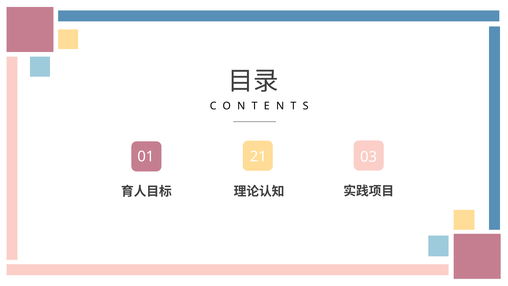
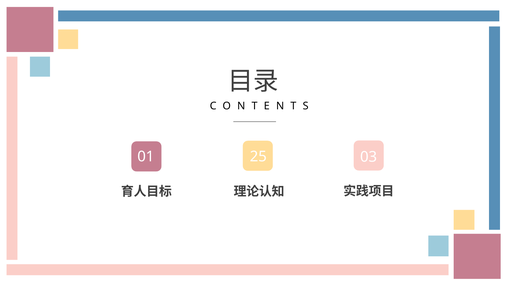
21: 21 -> 25 (258, 156)
